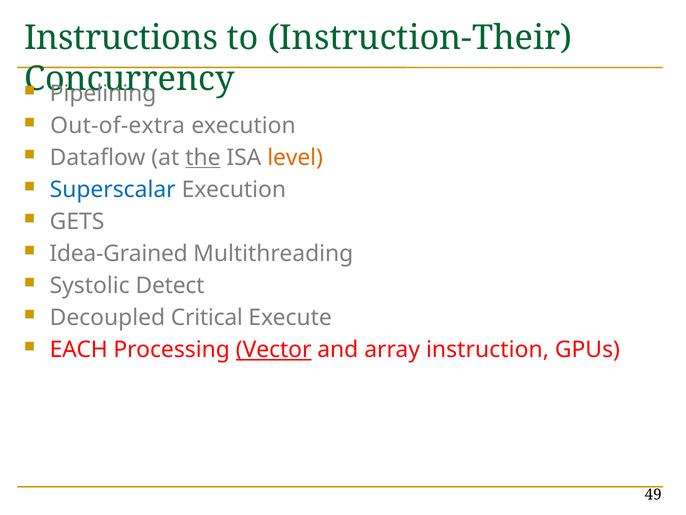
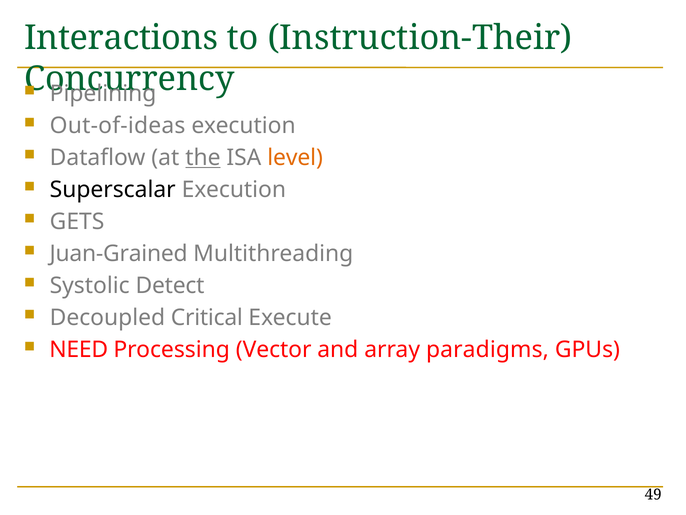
Instructions: Instructions -> Interactions (121, 38)
Out-of-extra: Out-of-extra -> Out-of-ideas (118, 126)
Superscalar colour: blue -> black (113, 190)
Idea-Grained: Idea-Grained -> Juan-Grained (119, 254)
EACH: EACH -> NEED (79, 350)
Vector underline: present -> none (274, 350)
instruction: instruction -> paradigms (487, 350)
